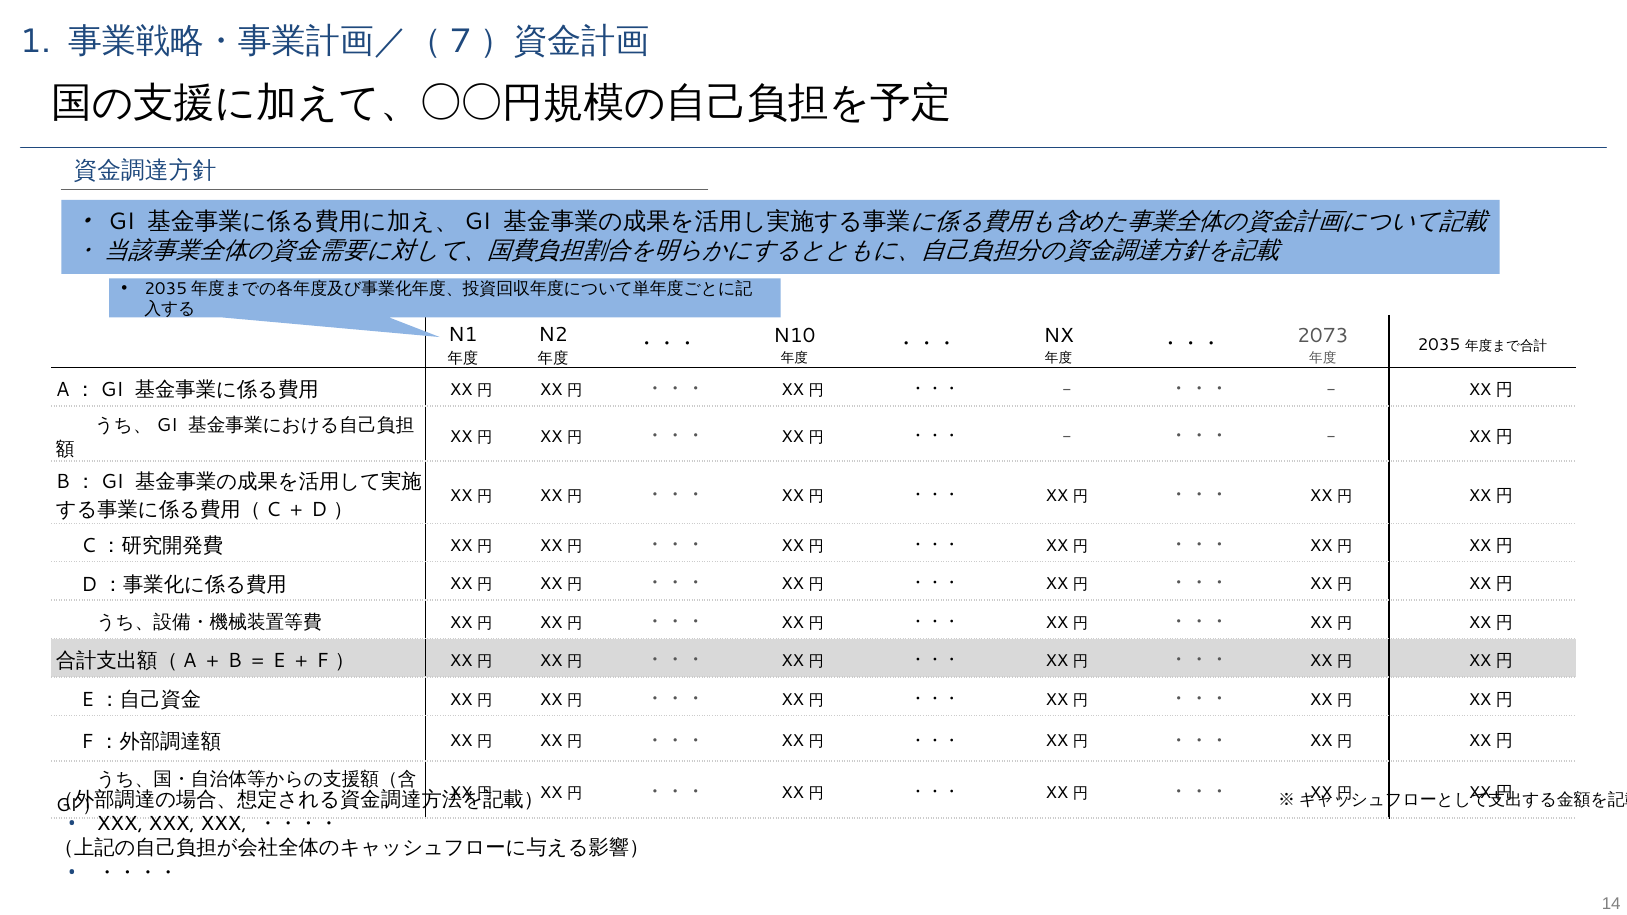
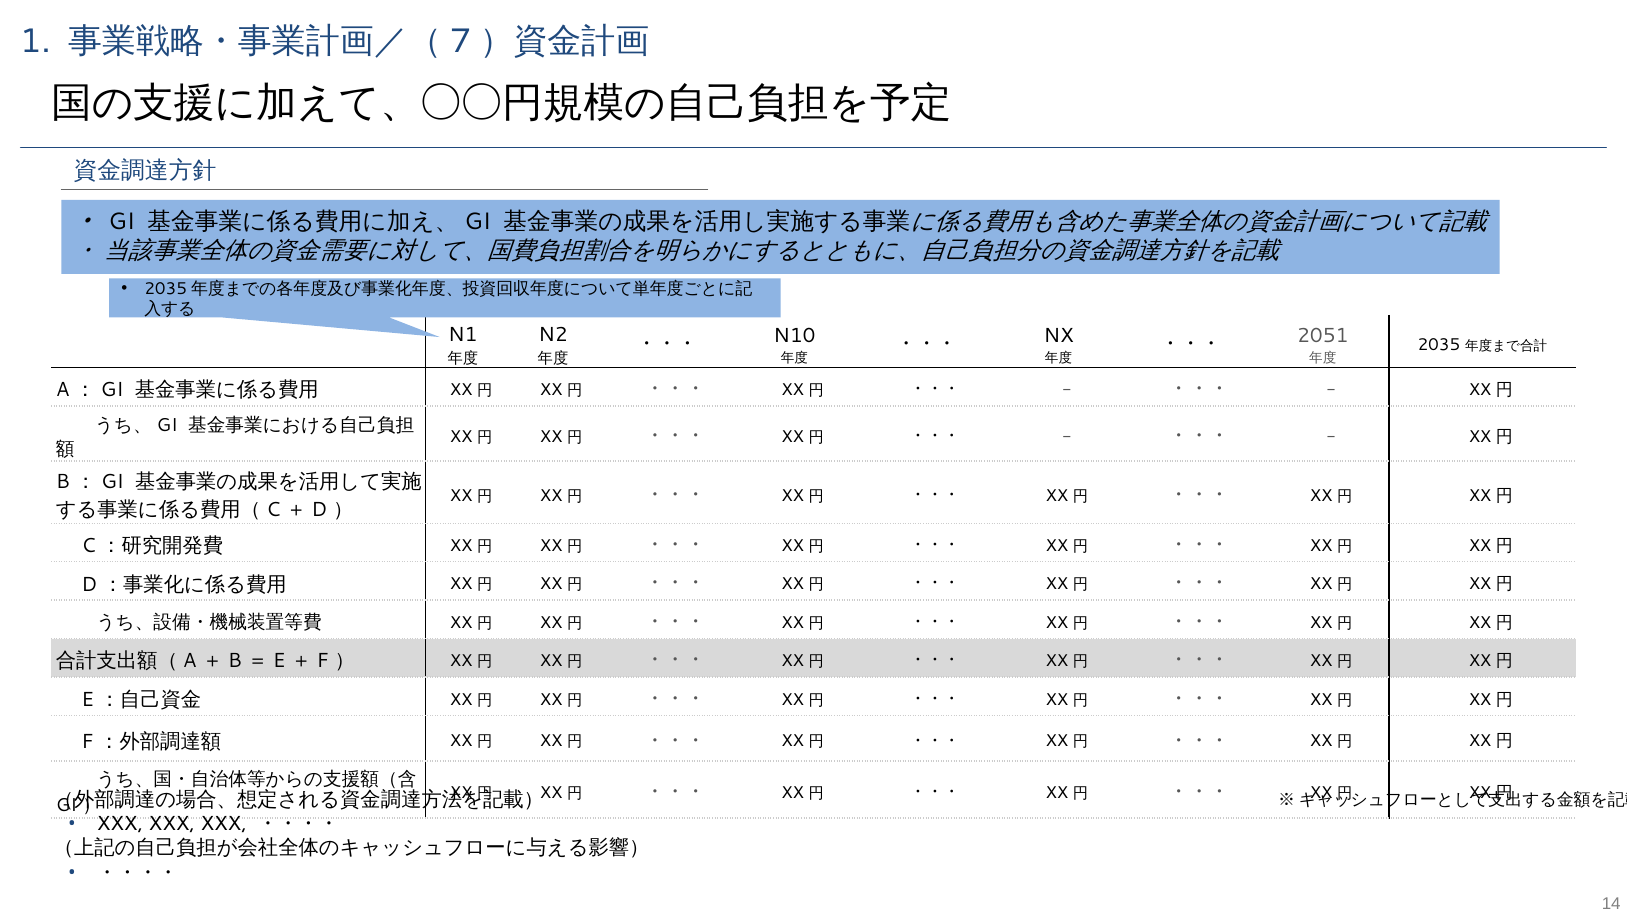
2073: 2073 -> 2051 (1323, 336)
